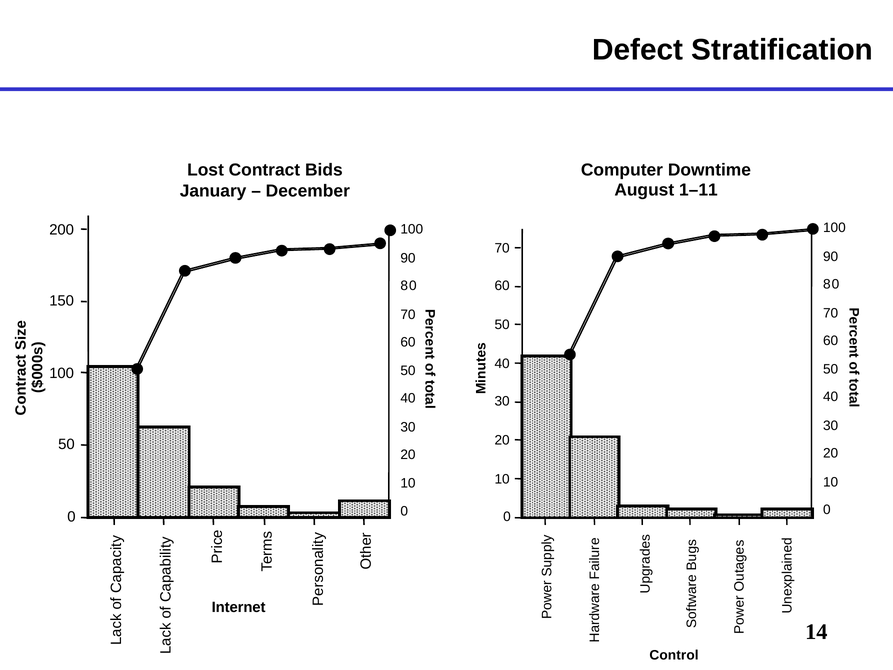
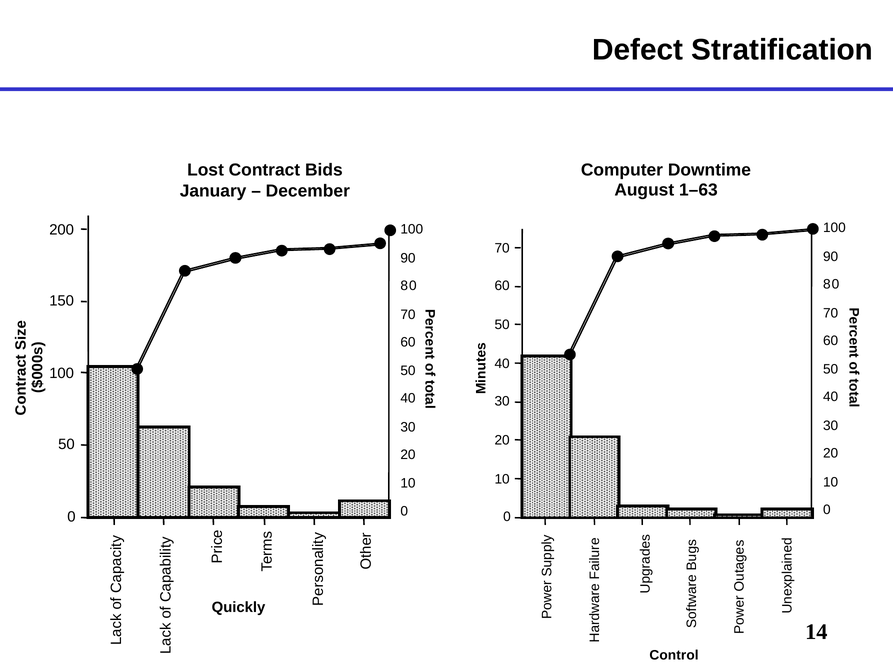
1–11: 1–11 -> 1–63 (698, 190)
Internet: Internet -> Quickly (239, 607)
